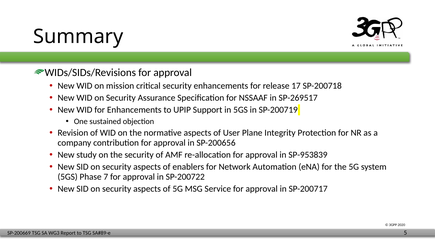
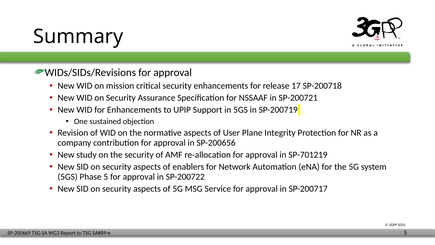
SP-269517: SP-269517 -> SP-200721 (298, 98)
SP-953839: SP-953839 -> SP-701219 (308, 155)
Phase 7: 7 -> 5 (106, 176)
